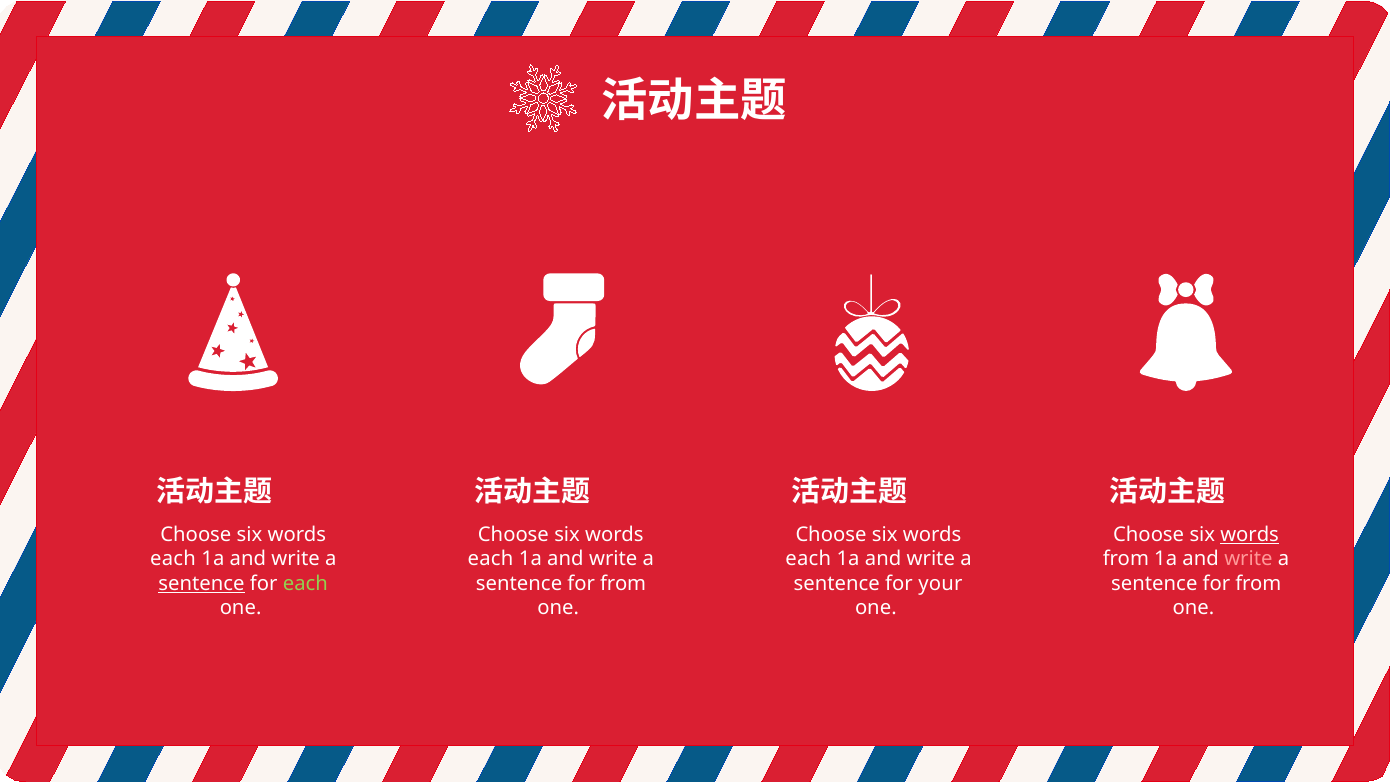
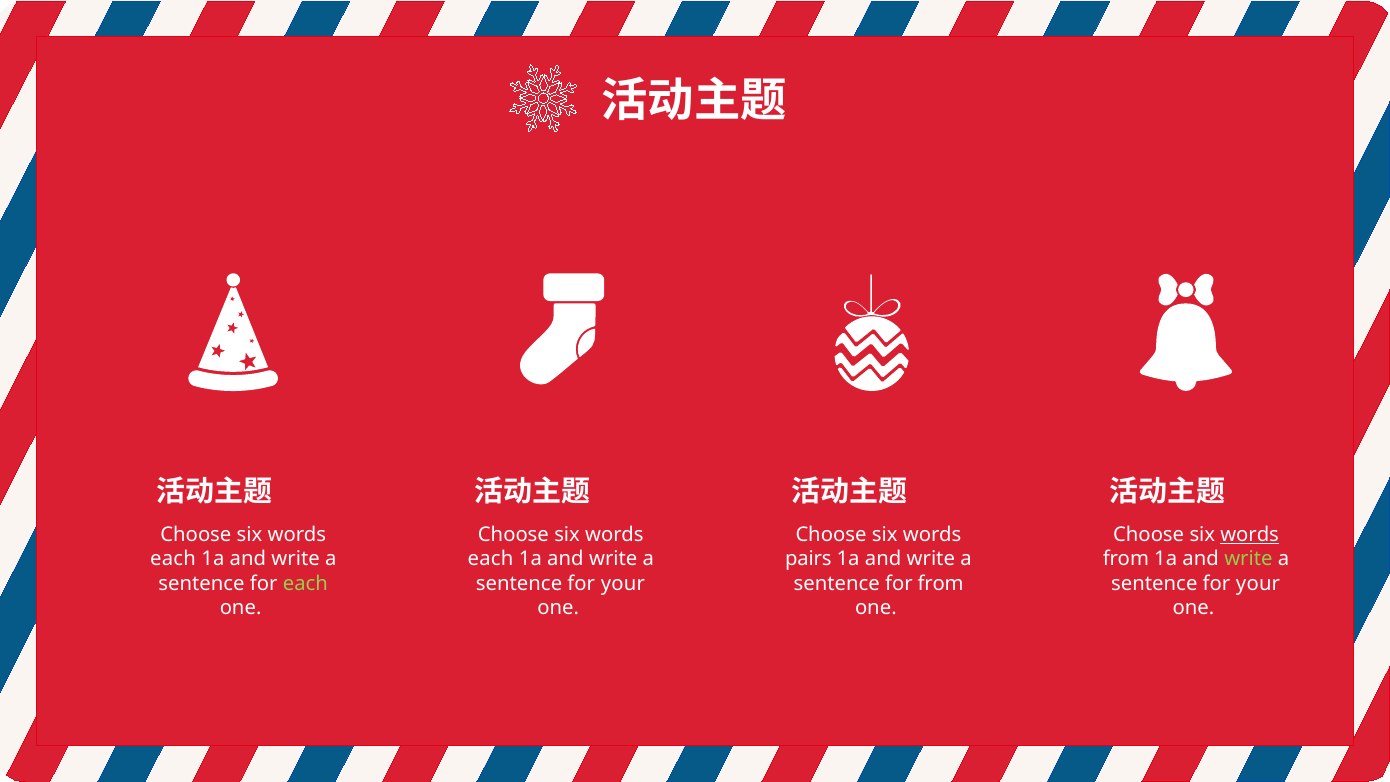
each: each -> pairs (808, 559)
write colour: pink -> light green (1248, 559)
sentence underline: present -> none (202, 583)
from: from -> your (623, 583)
for your: your -> from (941, 583)
from: from -> your (1258, 583)
